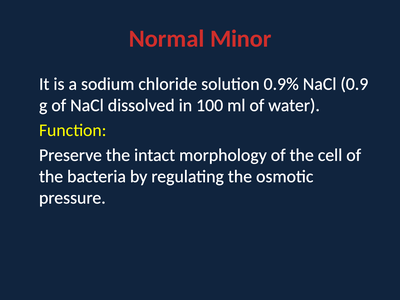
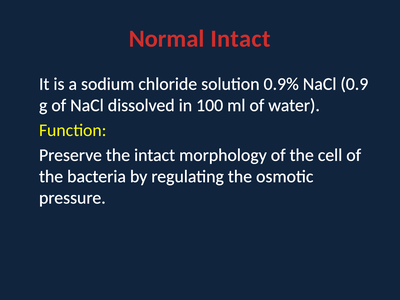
Normal Minor: Minor -> Intact (241, 39)
